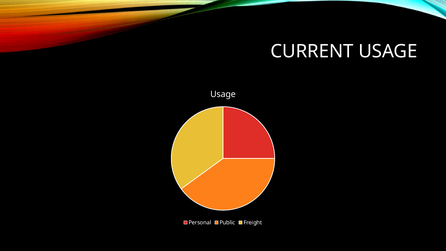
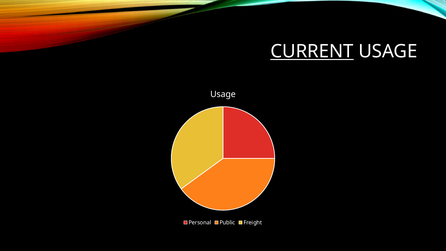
CURRENT underline: none -> present (312, 51)
